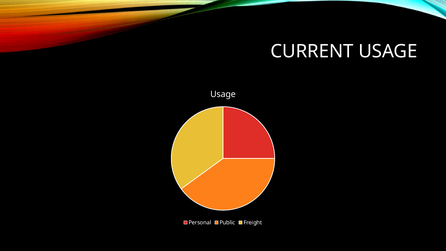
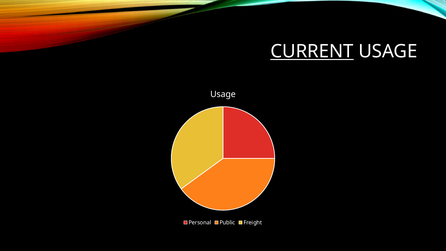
CURRENT underline: none -> present (312, 51)
